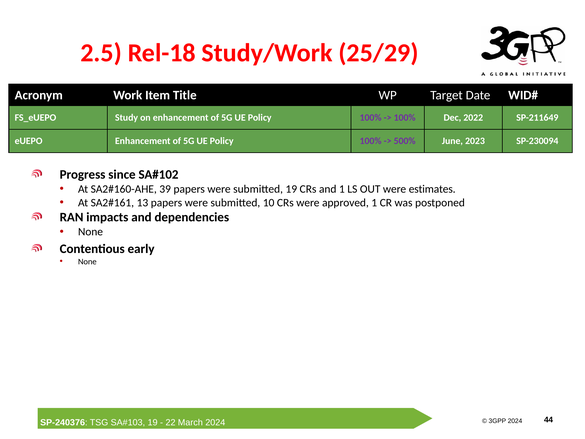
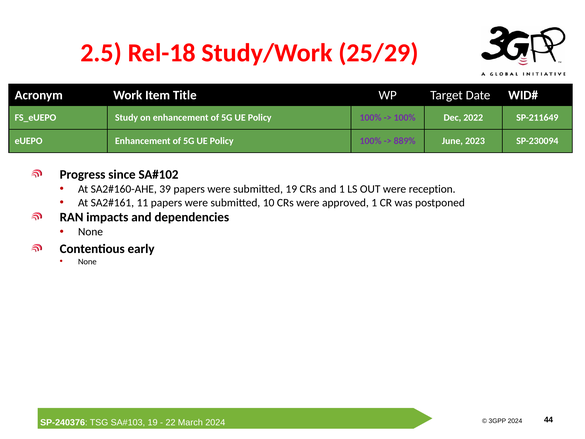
500%: 500% -> 889% (405, 141)
estimates: estimates -> reception (432, 189)
13: 13 -> 11 (142, 202)
